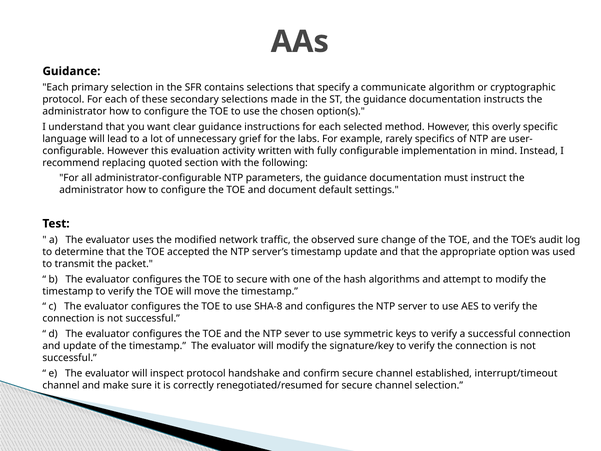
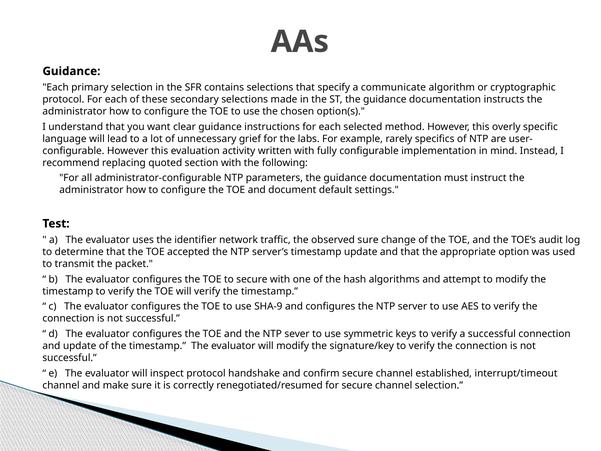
modified: modified -> identifier (196, 240)
will move: move -> verify (207, 291)
SHA-8: SHA-8 -> SHA-9 (268, 306)
